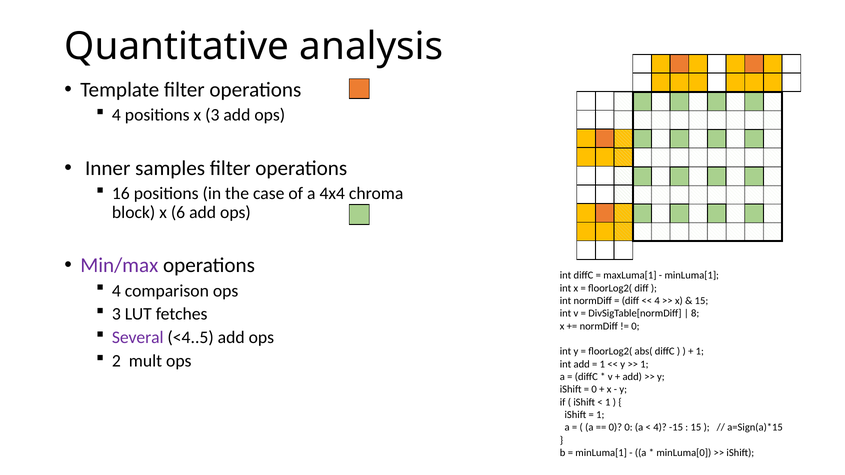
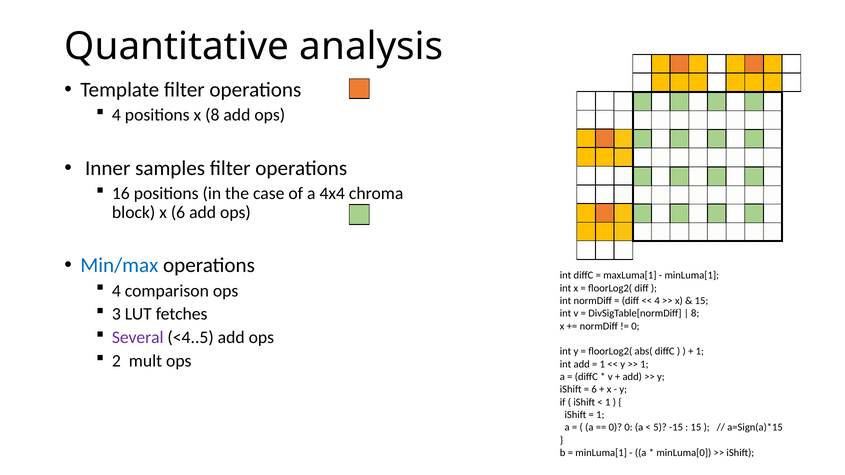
x 3: 3 -> 8 (212, 115)
Min/max colour: purple -> blue (119, 266)
0: 0 -> 6 (594, 390)
4: 4 -> 5 (660, 428)
